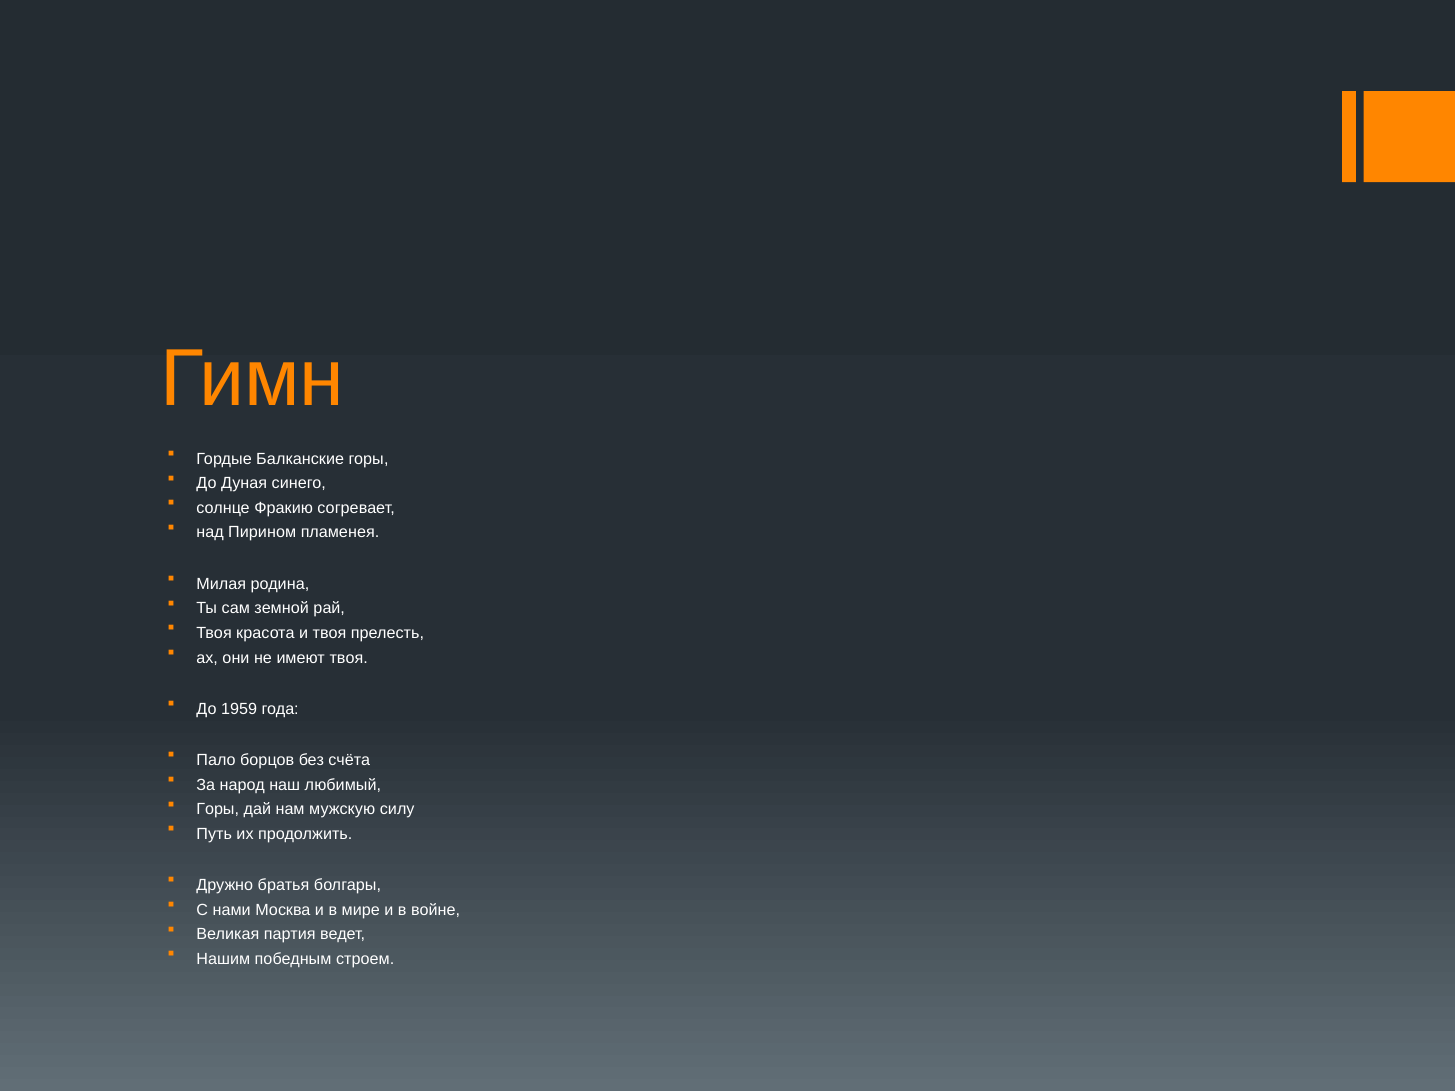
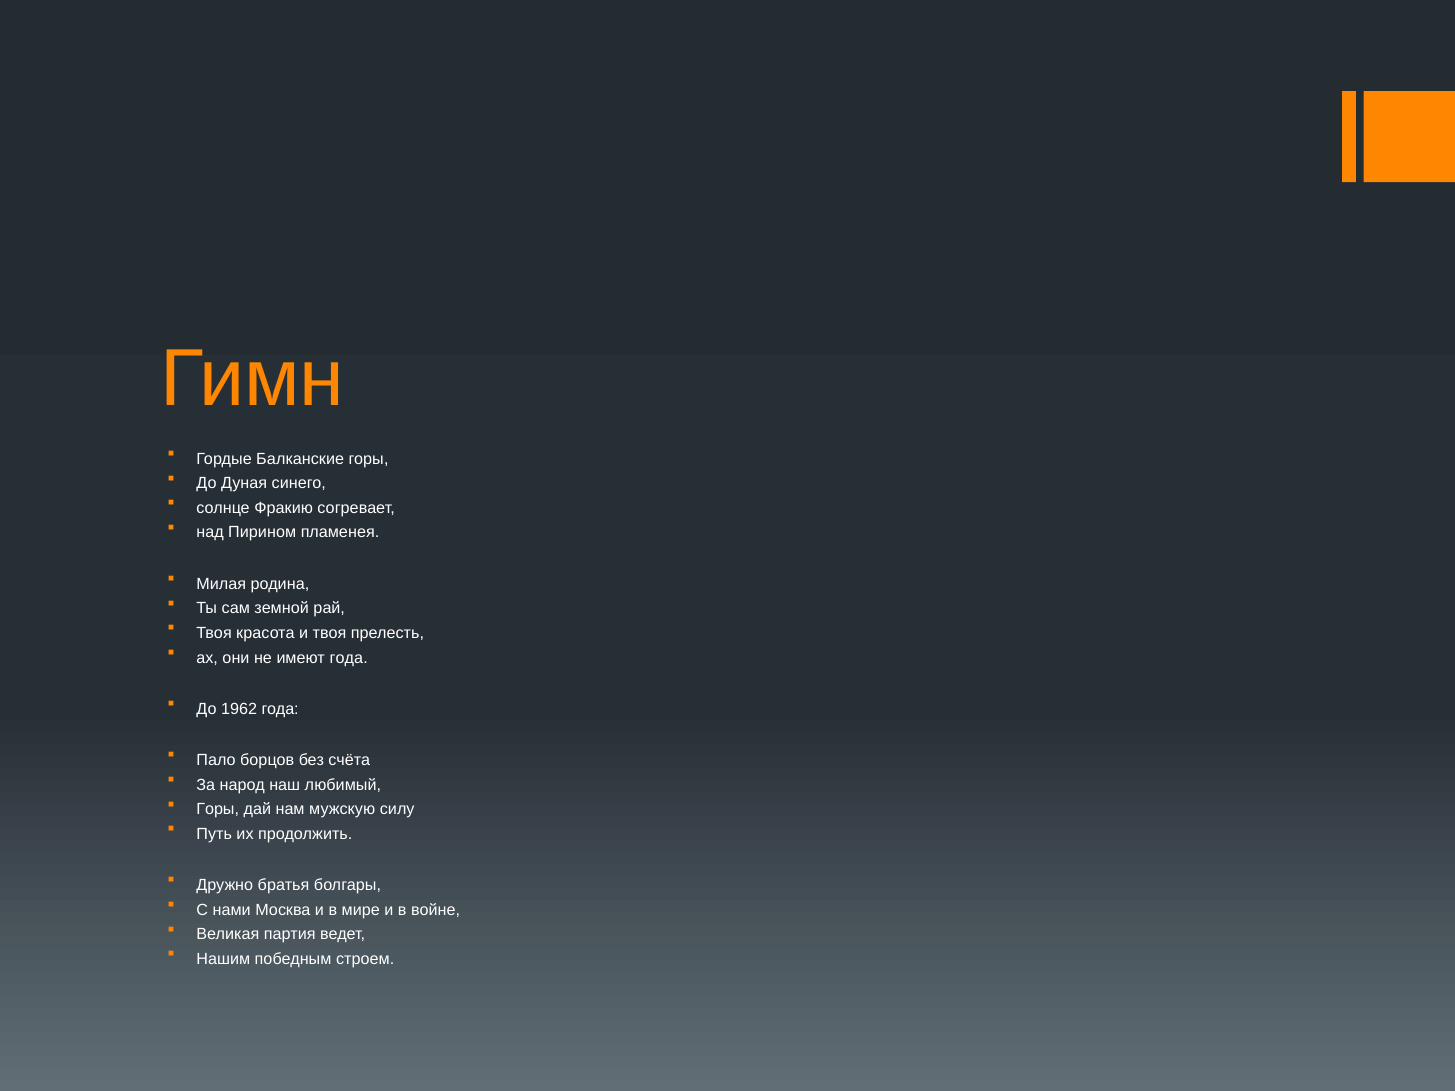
имеют твоя: твоя -> года (349, 658)
1959: 1959 -> 1962 (239, 709)
